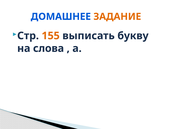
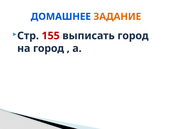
155 colour: orange -> red (51, 36)
выписать букву: букву -> город (133, 36)
на слова: слова -> город (49, 48)
